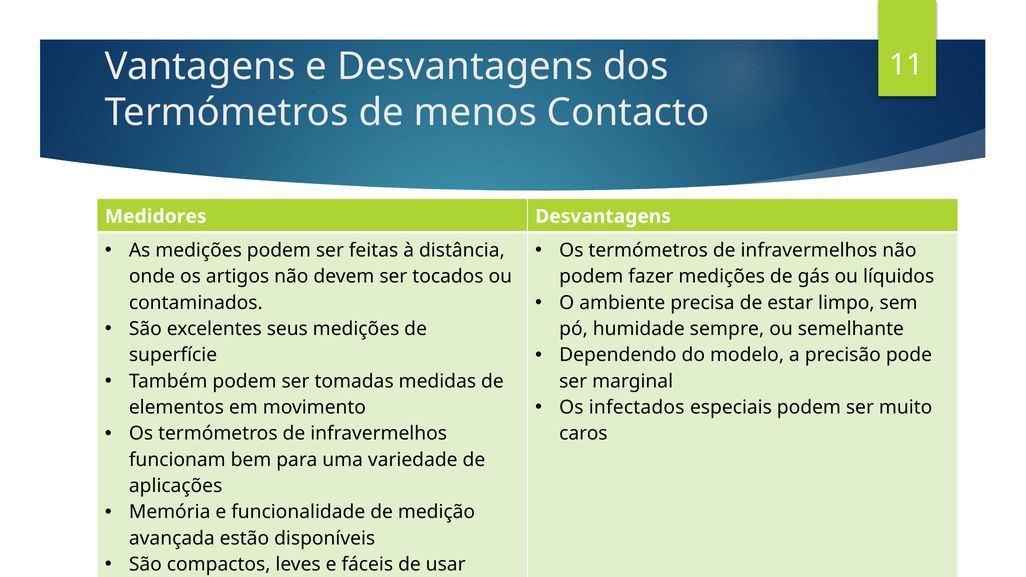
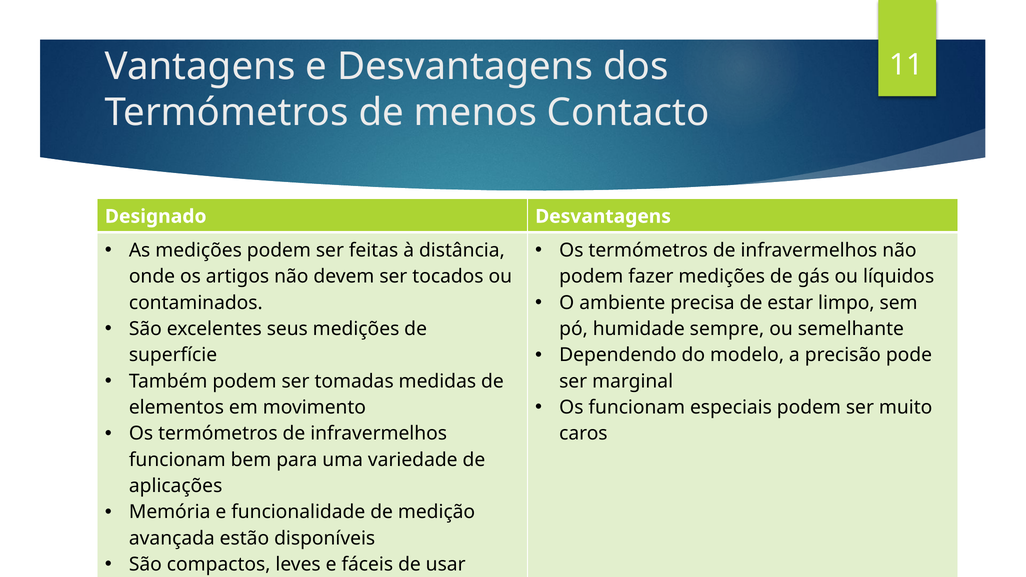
Medidores: Medidores -> Designado (156, 216)
Os infectados: infectados -> funcionam (637, 407)
